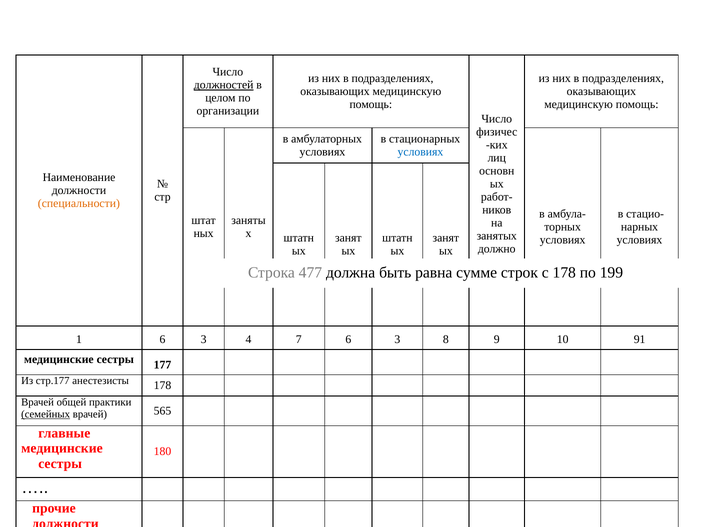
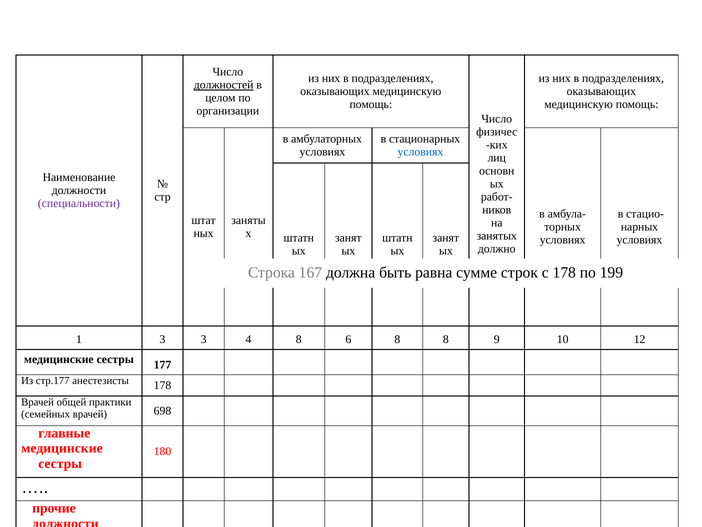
специальности colour: orange -> purple (79, 203)
477: 477 -> 167 (310, 272)
1 6: 6 -> 3 (163, 339)
4 7: 7 -> 8 (299, 339)
3: 3 -> 8 (397, 339)
91: 91 -> 12 (640, 339)
семейных underline: present -> none (46, 414)
565: 565 -> 698 (163, 411)
